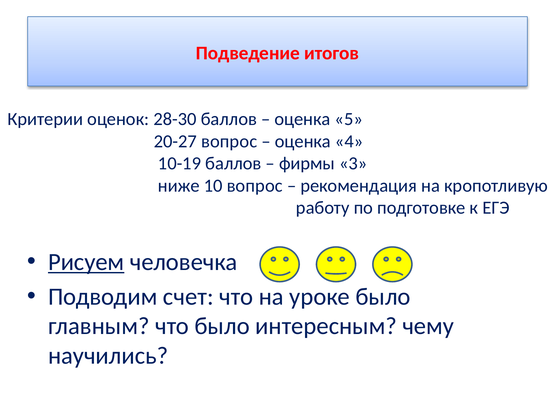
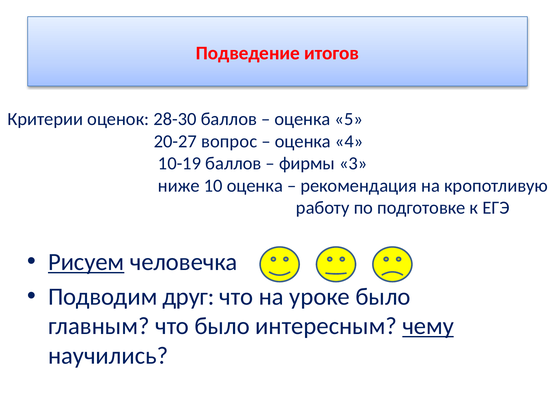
10 вопрос: вопрос -> оценка (255, 186)
счет: счет -> друг (188, 297)
чему underline: none -> present (428, 326)
